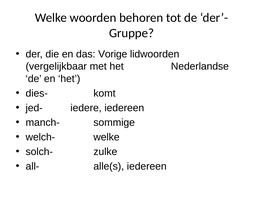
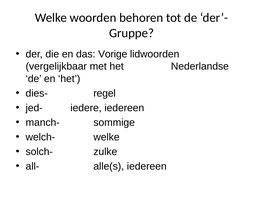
komt: komt -> regel (105, 93)
